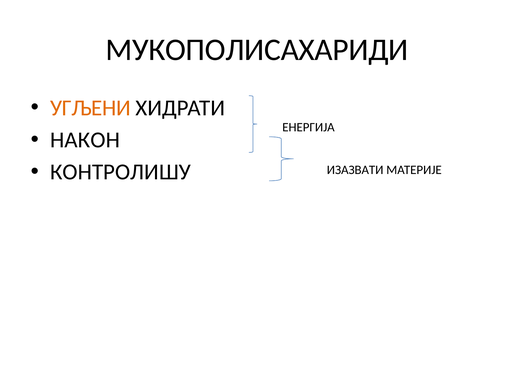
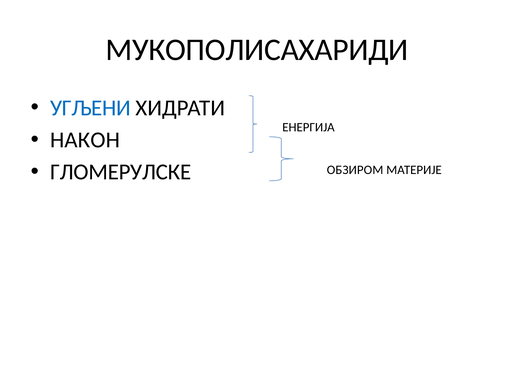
УГЉЕНИ colour: orange -> blue (90, 108)
КОНТРОЛИШУ: КОНТРОЛИШУ -> ГЛОМЕРУЛСКЕ (121, 172)
ИЗАЗВАТИ: ИЗАЗВАТИ -> ОБЗИРОМ (355, 170)
